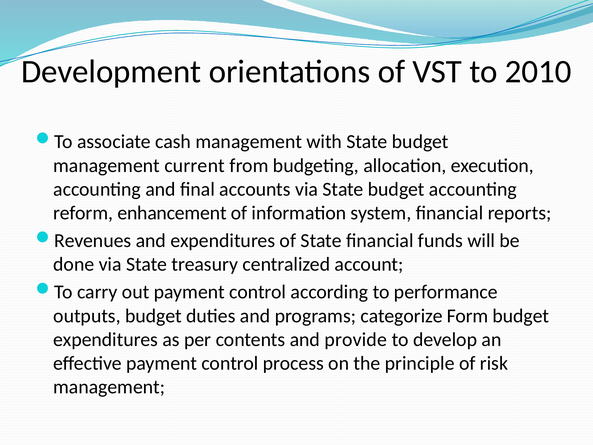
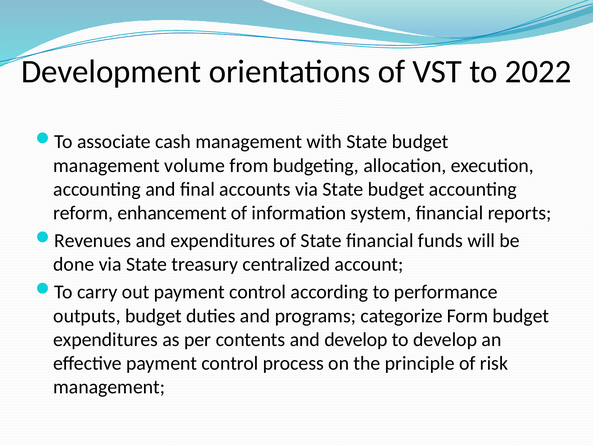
2010: 2010 -> 2022 (538, 71)
current: current -> volume (195, 165)
and provide: provide -> develop (356, 339)
